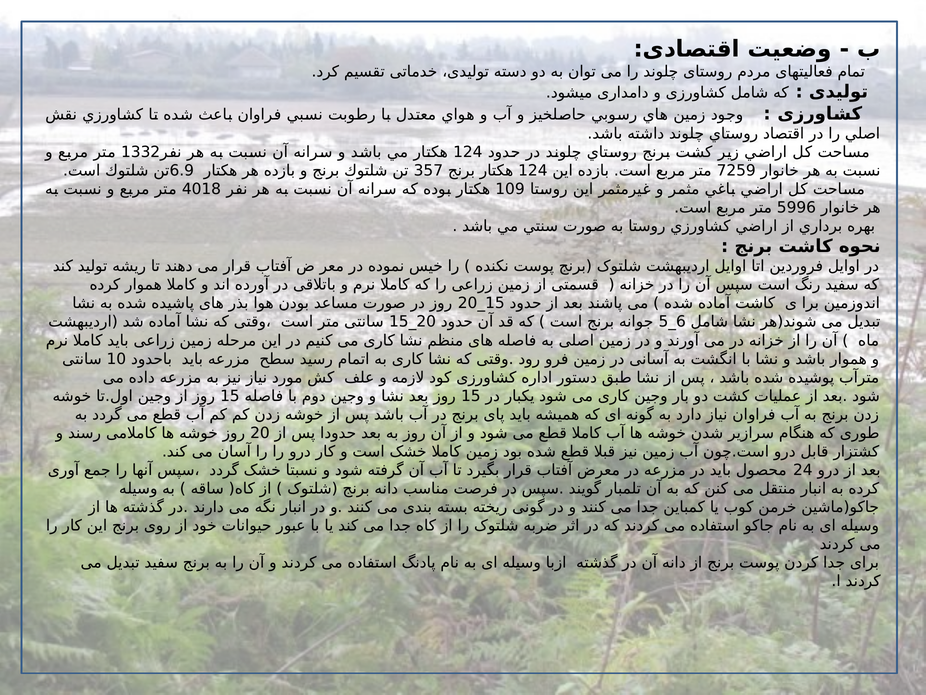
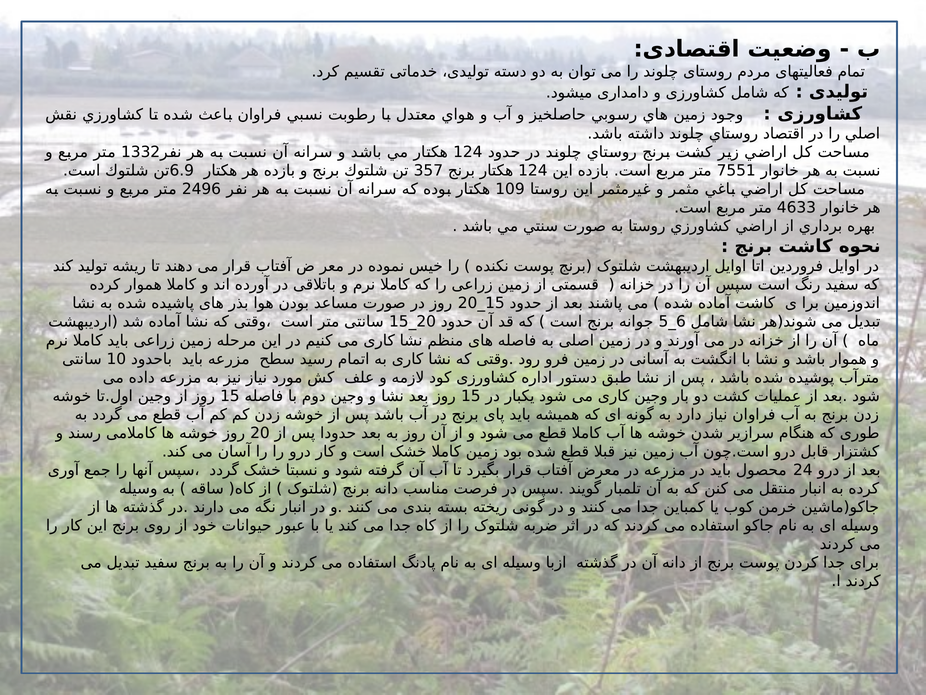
7259: 7259 -> 7551 (736, 170)
4018: 4018 -> 2496 (201, 189)
5996: 5996 -> 4633 (796, 207)
